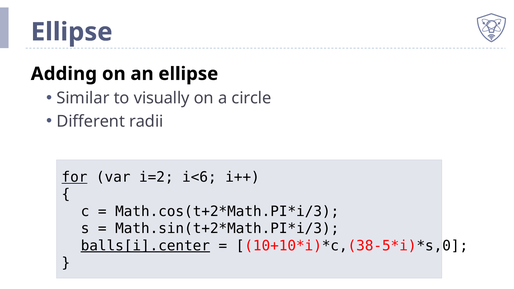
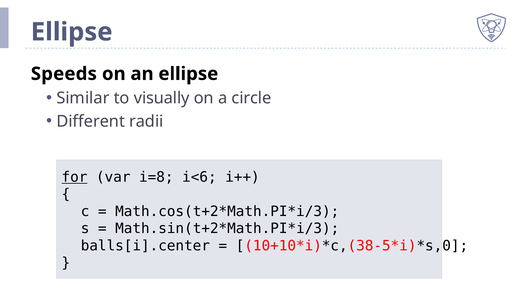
Adding: Adding -> Speeds (64, 74)
i=2: i=2 -> i=8 (156, 177)
balls[i].center underline: present -> none (145, 246)
